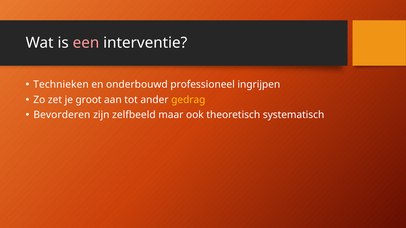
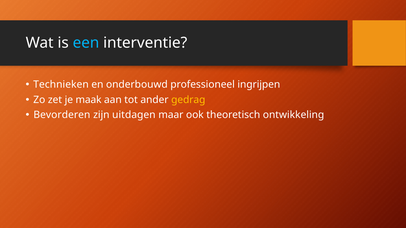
een colour: pink -> light blue (86, 43)
groot: groot -> maak (89, 100)
zelfbeeld: zelfbeeld -> uitdagen (134, 115)
systematisch: systematisch -> ontwikkeling (294, 115)
